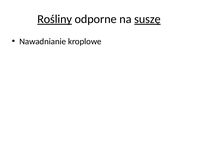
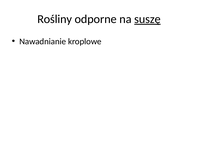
Rośliny underline: present -> none (55, 19)
